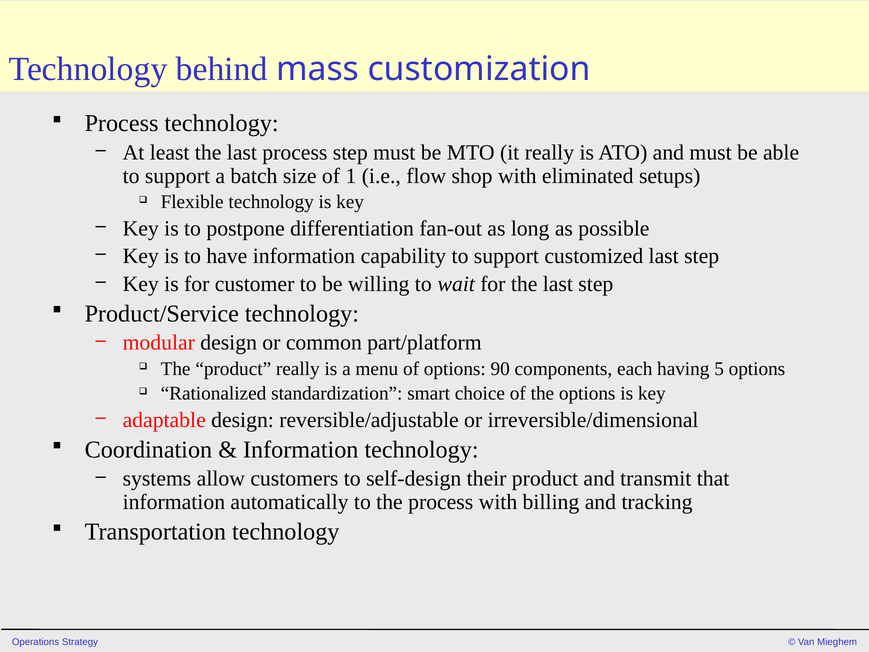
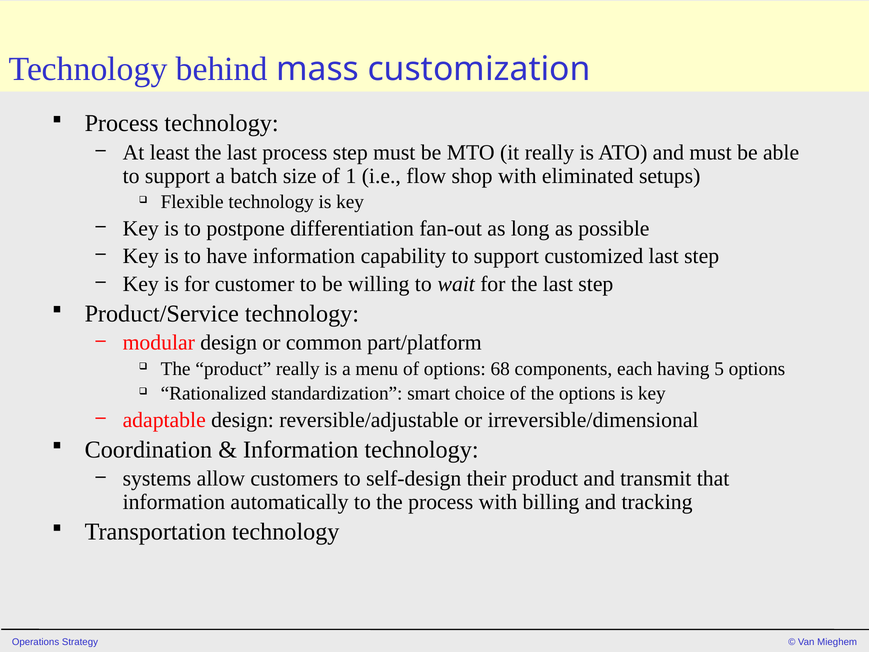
90: 90 -> 68 (500, 369)
